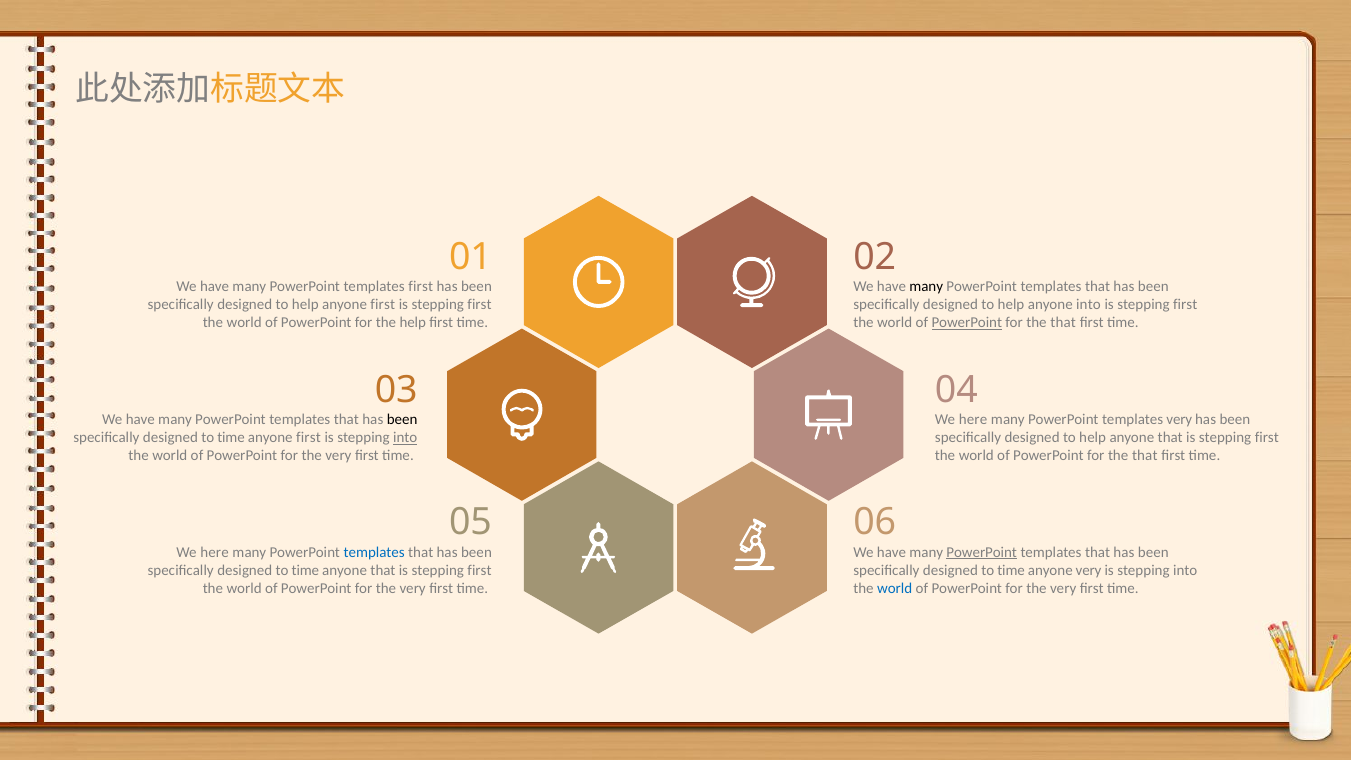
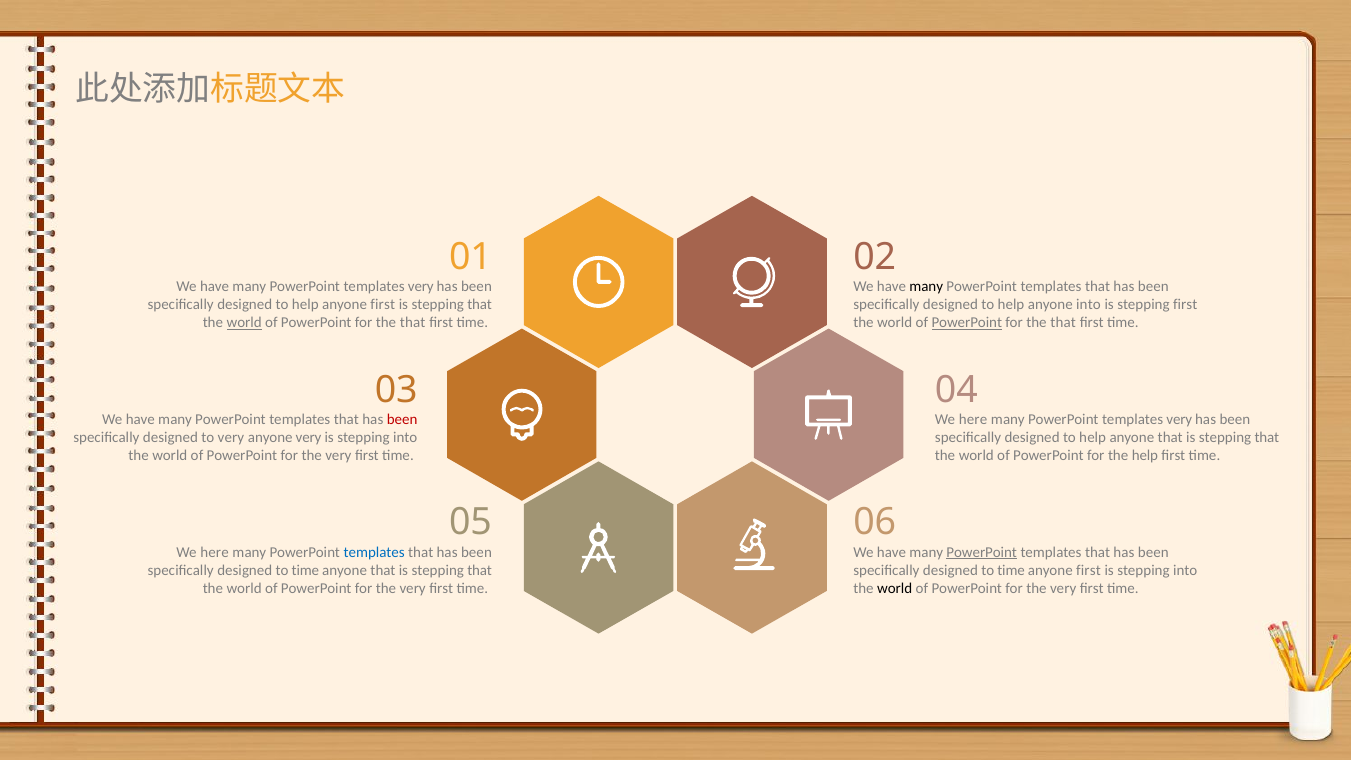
first: first -> very (421, 287)
first: first -> that (480, 305)
world underline: none -> present (244, 323)
help: help -> that (413, 323)
been colour: black -> red (402, 420)
time: time -> very (231, 438)
first: first -> very (309, 438)
into underline: present -> none (405, 438)
first: first -> that (1267, 438)
that: that -> help (1145, 456)
first: first -> that (480, 570)
very: very -> first (1088, 570)
world colour: blue -> black (895, 588)
